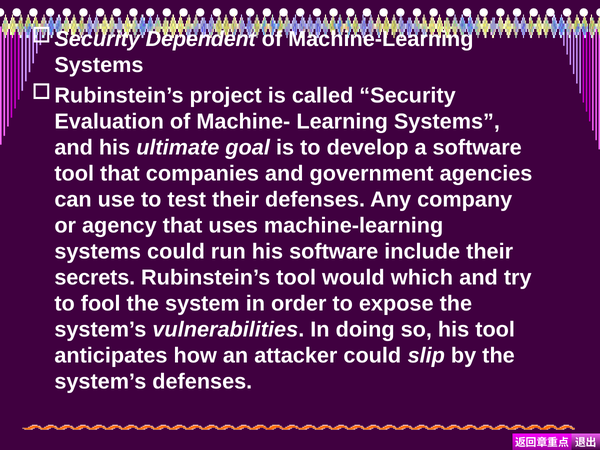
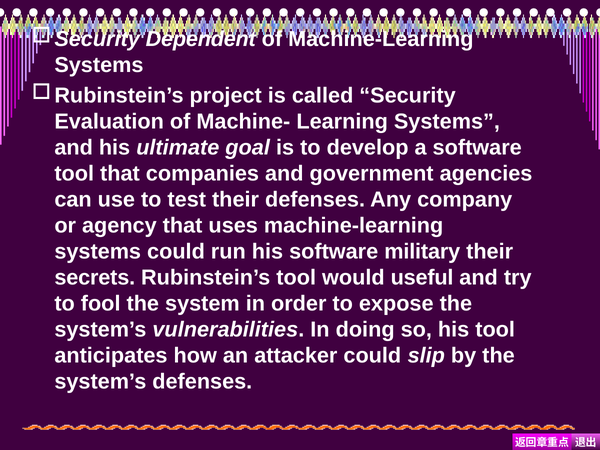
include: include -> military (422, 251)
which: which -> useful (422, 277)
